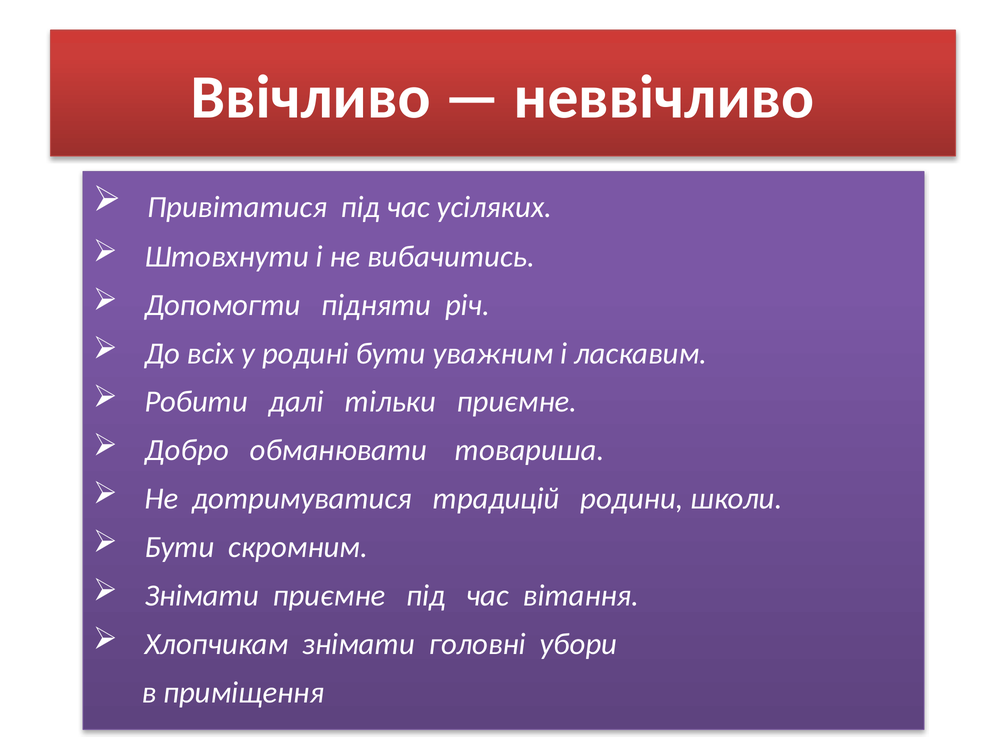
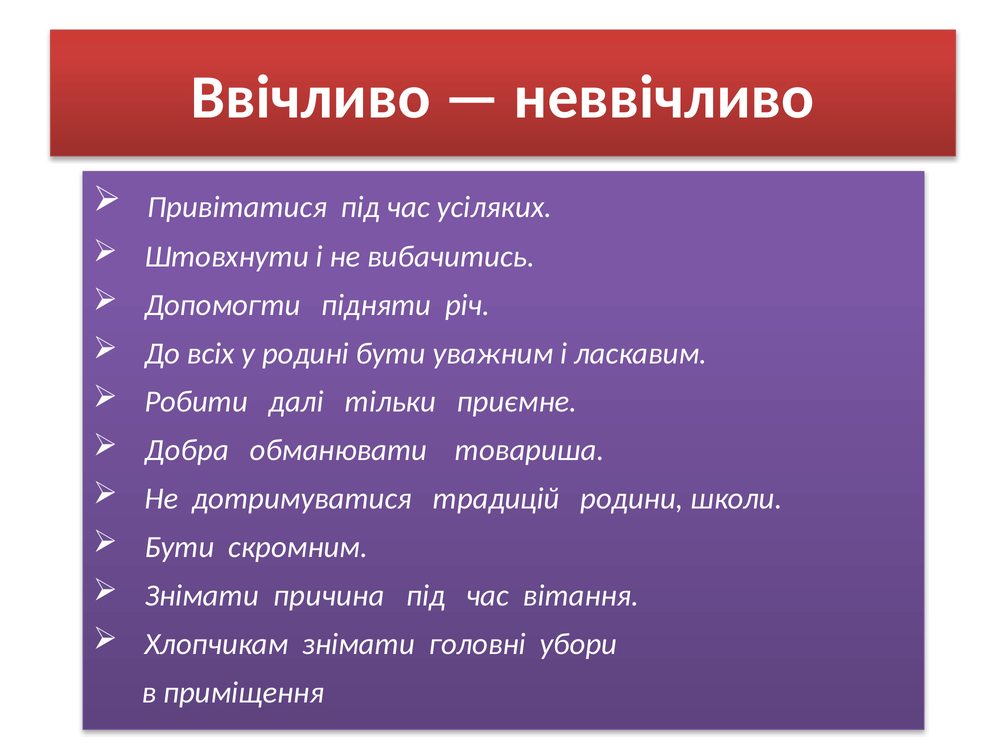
Добро: Добро -> Добра (187, 450)
Знімати приємне: приємне -> причина (329, 595)
